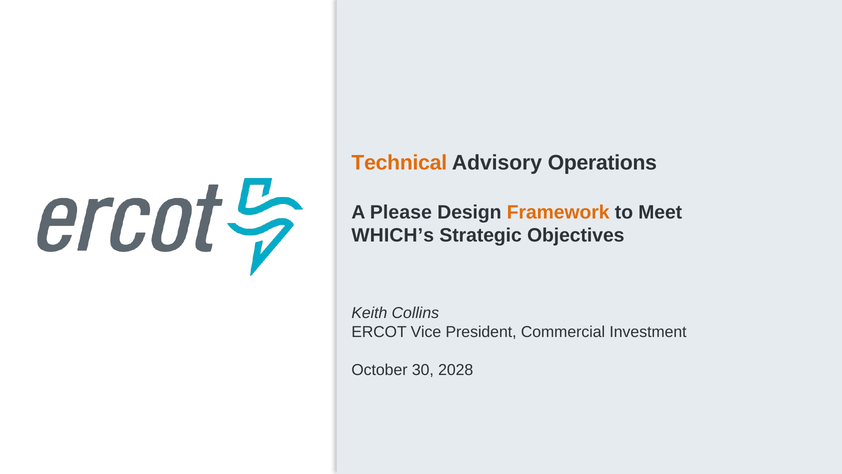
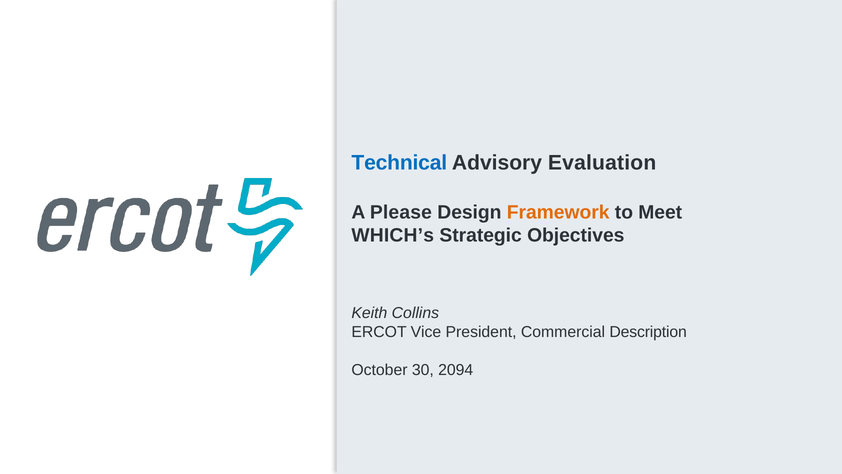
Technical colour: orange -> blue (399, 163)
Operations: Operations -> Evaluation (602, 163)
Investment: Investment -> Description (648, 332)
2028: 2028 -> 2094 (456, 370)
